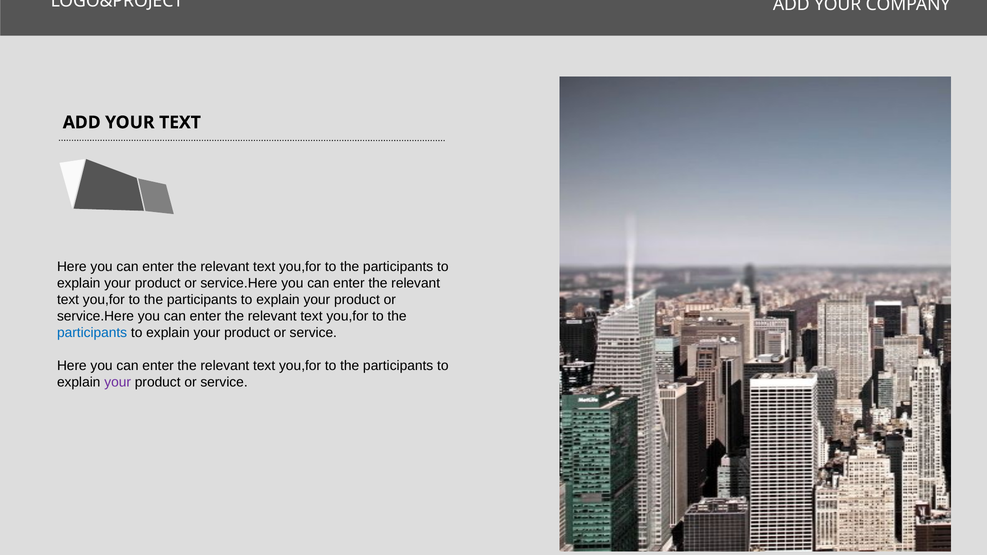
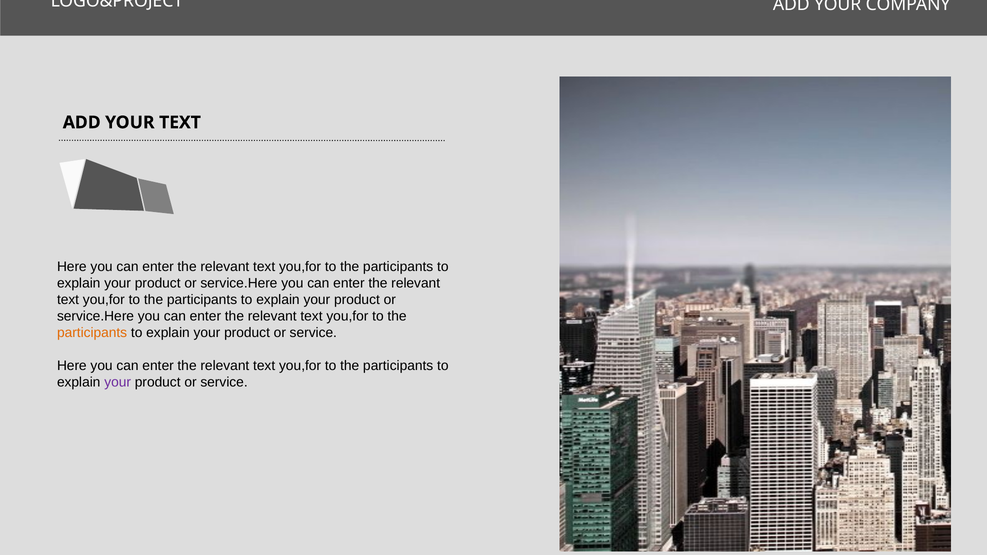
participants colour: blue -> orange (92, 333)
